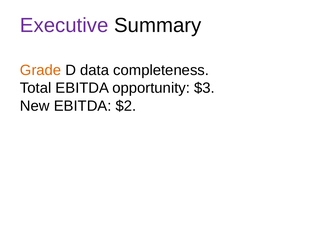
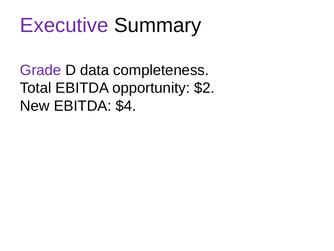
Grade colour: orange -> purple (41, 70)
$3: $3 -> $2 (204, 88)
$2: $2 -> $4 (126, 106)
